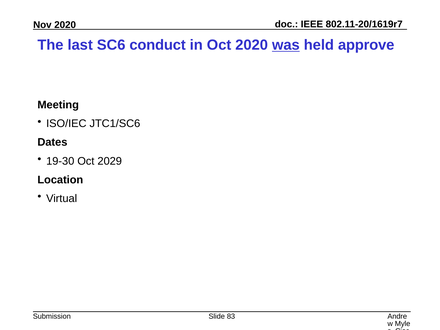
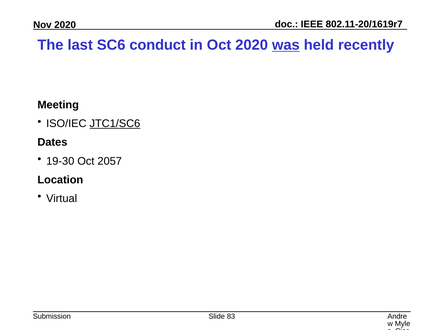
approve: approve -> recently (366, 45)
JTC1/SC6 underline: none -> present (115, 124)
2029: 2029 -> 2057 (110, 161)
